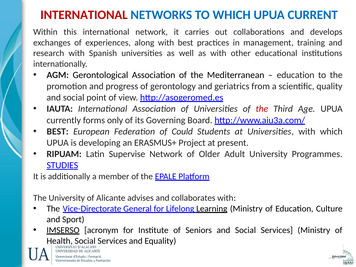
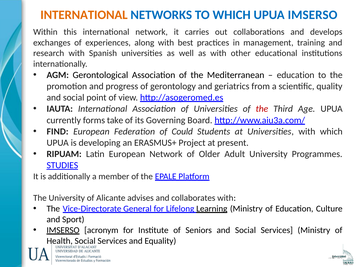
INTERNATIONAL colour: red -> orange (84, 15)
UPUA CURRENT: CURRENT -> IMSERSO (313, 15)
only: only -> take (115, 120)
BEST: BEST -> FIND (58, 132)
Latin Supervise: Supervise -> European (127, 154)
